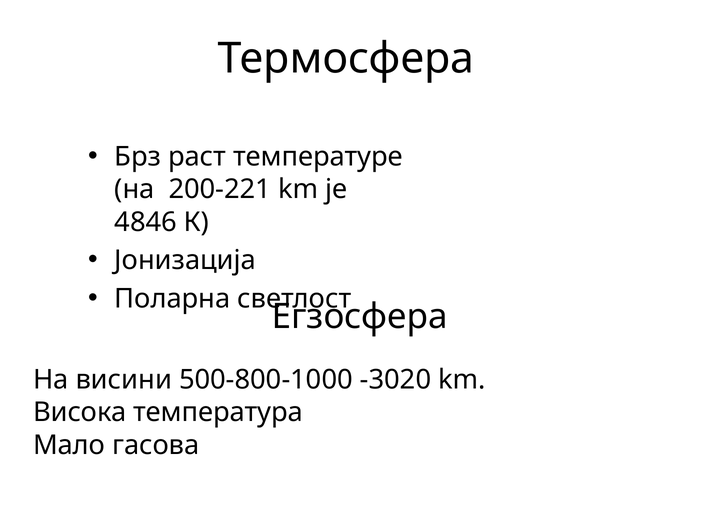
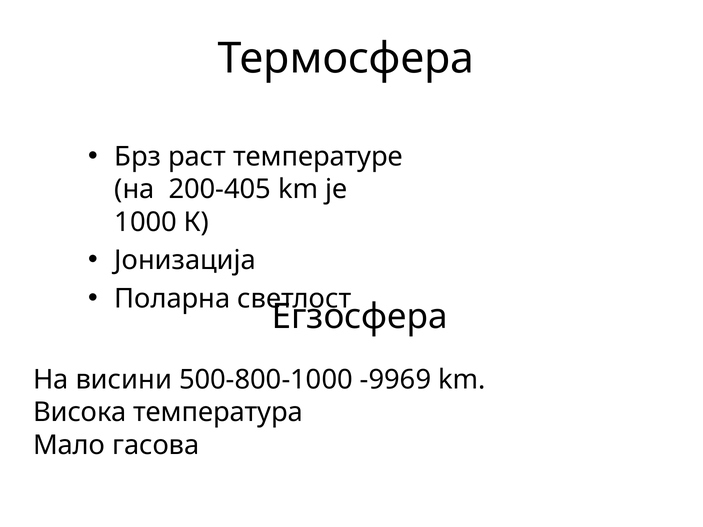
200-221: 200-221 -> 200-405 (220, 189)
4846: 4846 -> 1000 (146, 222)
-3020: -3020 -> -9969 (395, 380)
